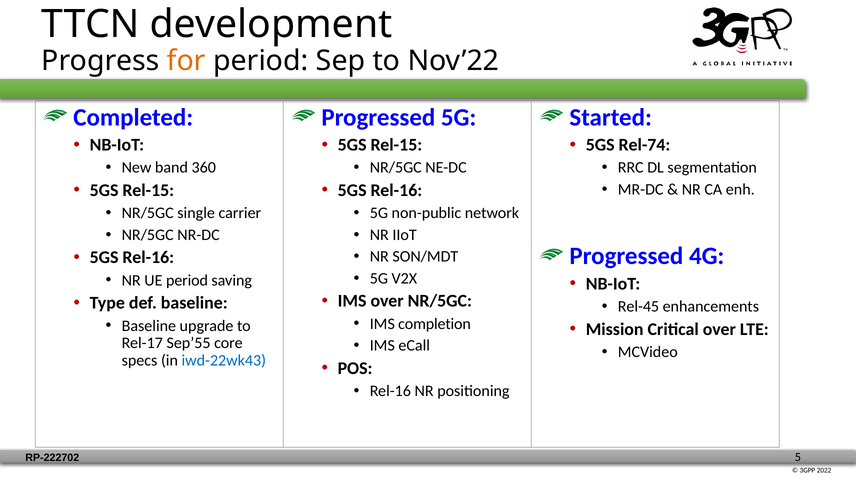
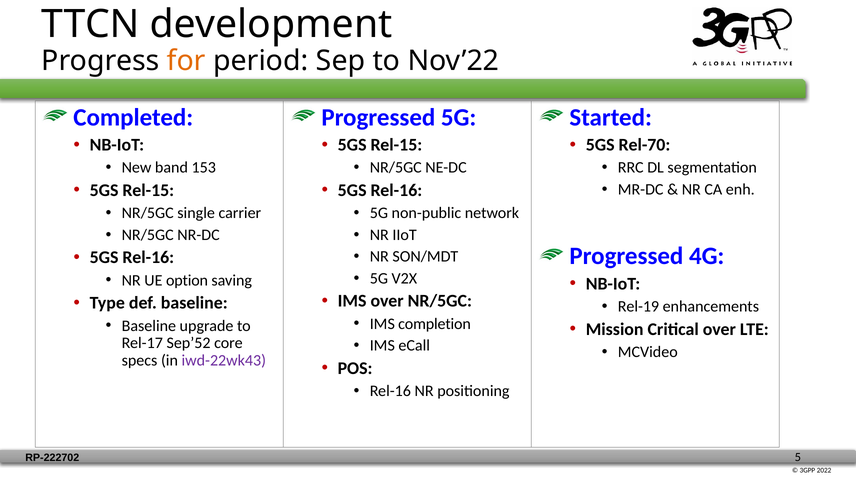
Rel-74: Rel-74 -> Rel-70 (644, 145)
360: 360 -> 153 (204, 168)
UE period: period -> option (187, 281)
Rel-45: Rel-45 -> Rel-19 (638, 307)
Sep’55: Sep’55 -> Sep’52 (189, 343)
iwd-22wk43 colour: blue -> purple (224, 361)
